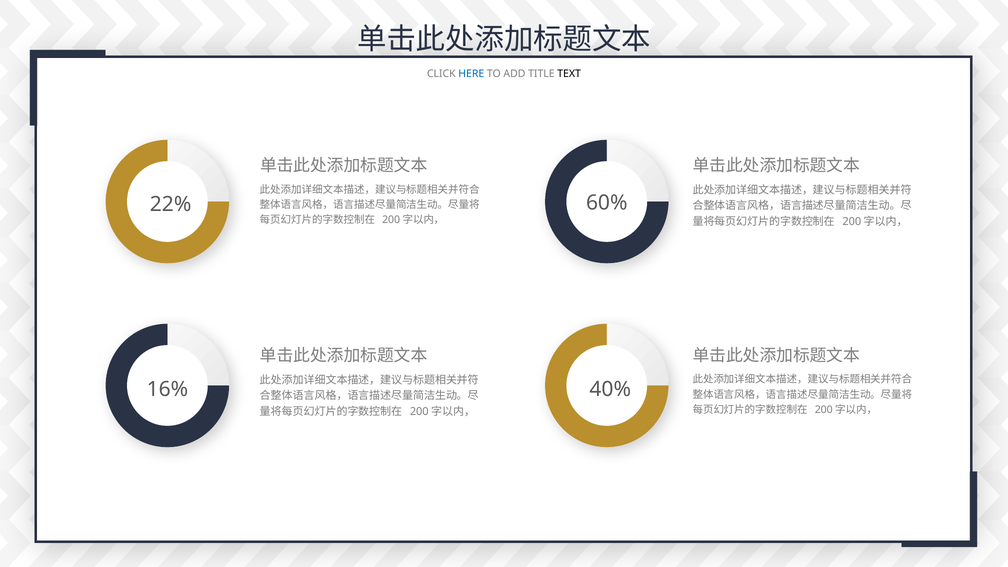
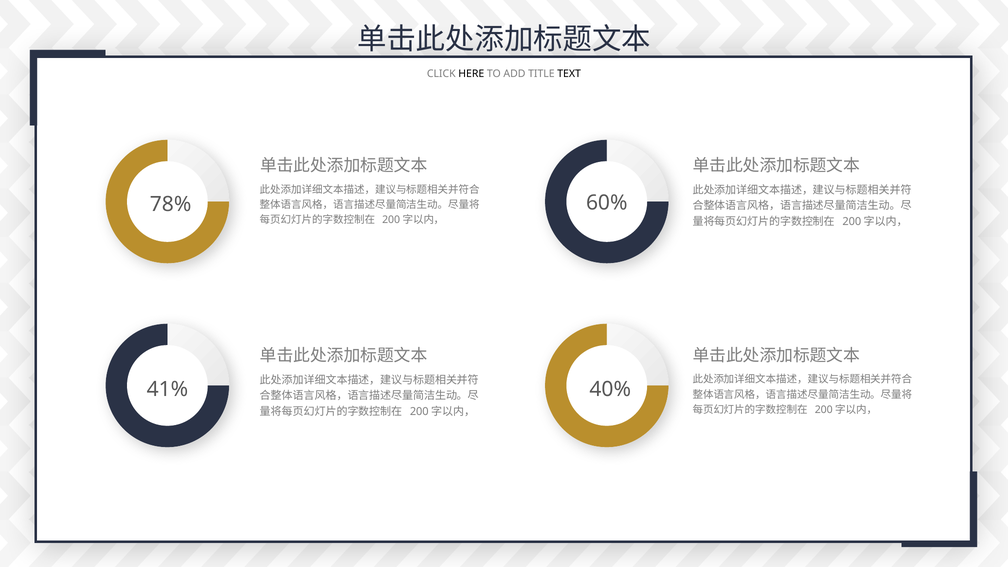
HERE colour: blue -> black (471, 74)
22%: 22% -> 78% (171, 204)
16%: 16% -> 41% (167, 389)
